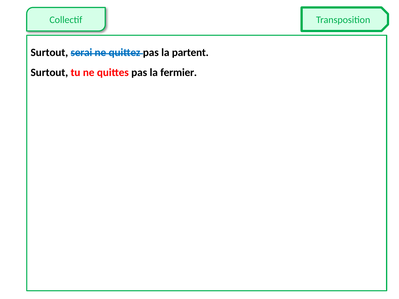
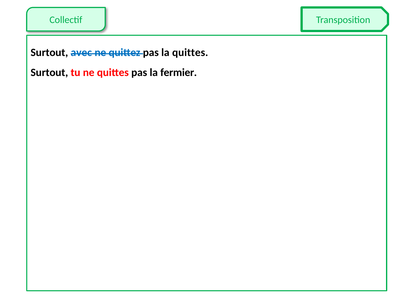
serai: serai -> avec (81, 53)
la partent: partent -> quittes (190, 53)
